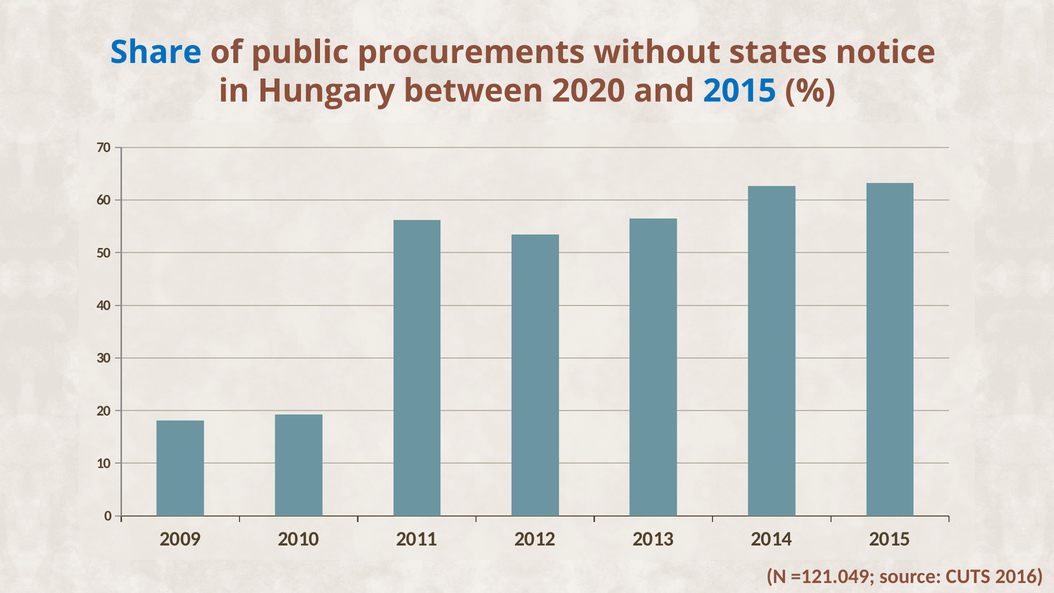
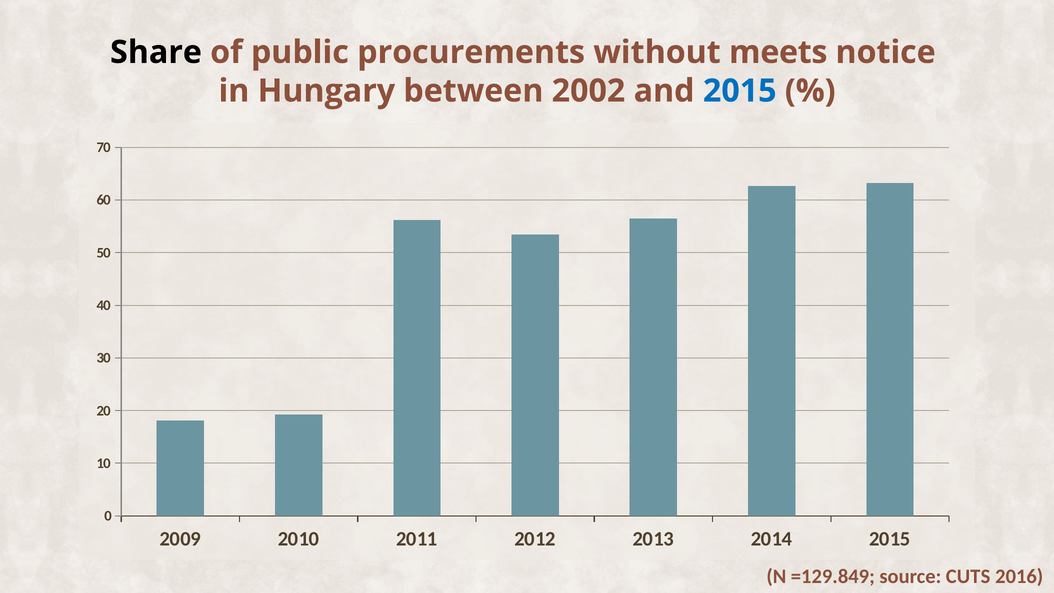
Share colour: blue -> black (156, 52)
states: states -> meets (778, 52)
2020: 2020 -> 2002 (588, 91)
=121.049: =121.049 -> =129.849 (833, 576)
